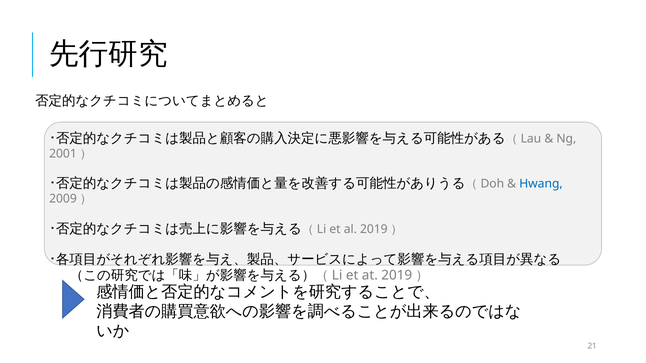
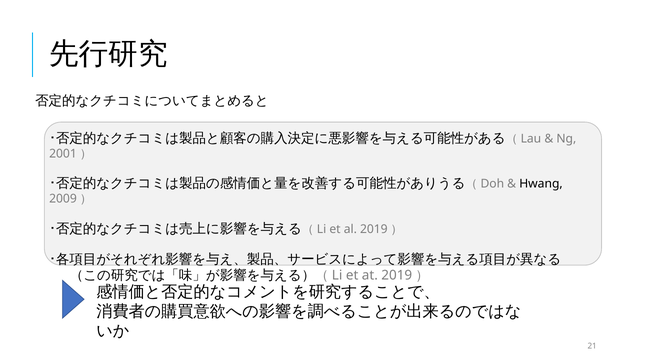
Hwang colour: blue -> black (541, 184)
